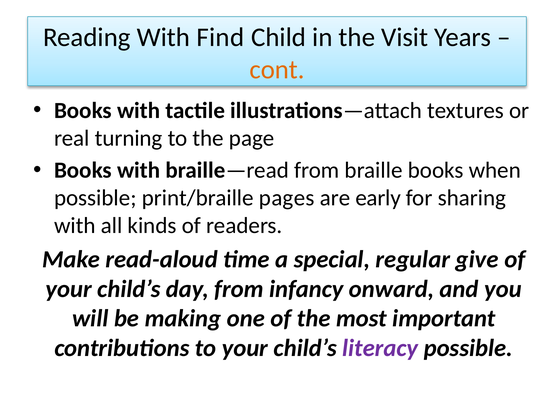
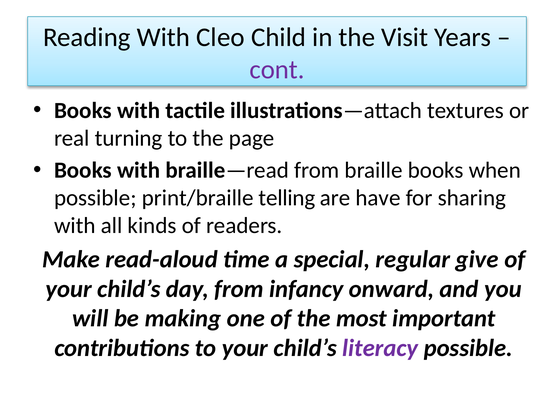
Find: Find -> Cleo (220, 37)
cont colour: orange -> purple (277, 70)
pages: pages -> telling (287, 198)
early: early -> have (378, 198)
